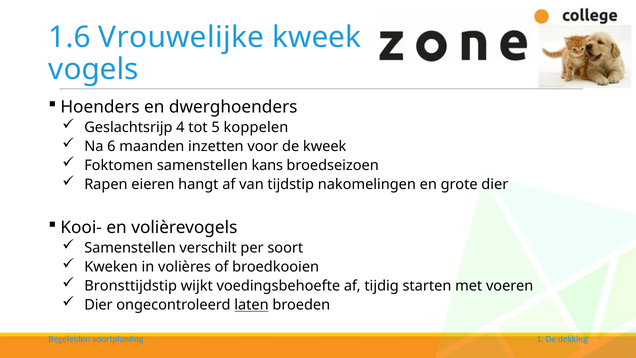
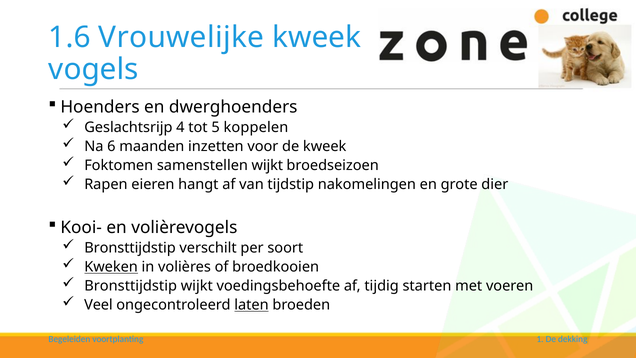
samenstellen kans: kans -> wijkt (267, 165)
Samenstellen: Samenstellen -> Bronsttijdstip (130, 248)
Kweken underline: none -> present (111, 267)
Dier: Dier -> Veel (98, 305)
